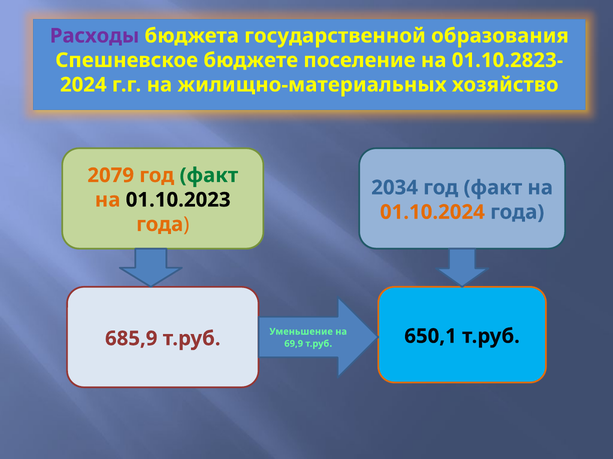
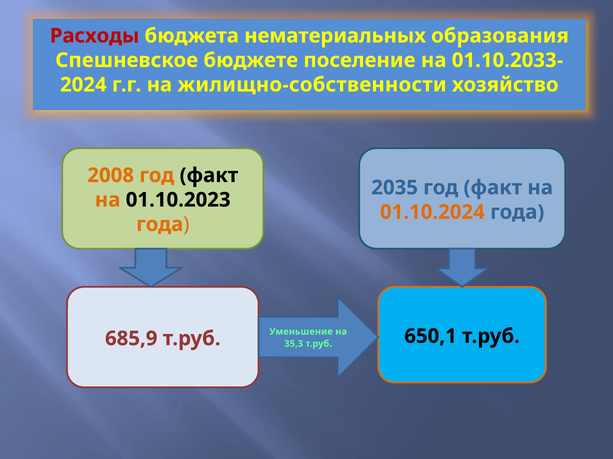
Расходы colour: purple -> red (95, 36)
государственной: государственной -> нематериальных (335, 36)
01.10.2823-: 01.10.2823- -> 01.10.2033- (508, 60)
жилищно-материальных: жилищно-материальных -> жилищно-собственности (312, 85)
2079: 2079 -> 2008 (111, 176)
факт colour: green -> black (209, 176)
2034: 2034 -> 2035 (395, 188)
69,9: 69,9 -> 35,3 (294, 344)
